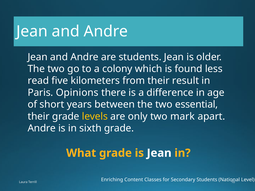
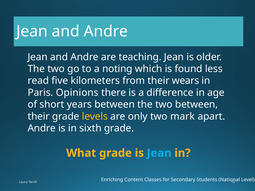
are students: students -> teaching (140, 57)
colony: colony -> noting (117, 69)
result: result -> wears (186, 81)
two essential: essential -> between (197, 105)
Jean colour: white -> light blue (159, 153)
